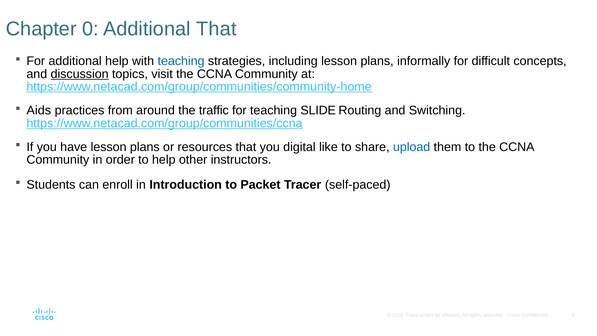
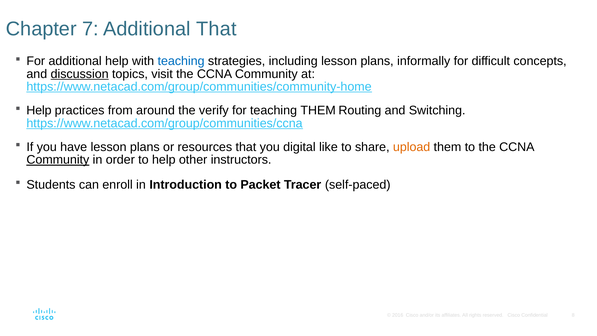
0: 0 -> 7 (91, 29)
Aids: Aids -> Help (39, 110)
traffic: traffic -> verify (214, 110)
teaching SLIDE: SLIDE -> THEM (318, 110)
upload colour: blue -> orange (412, 147)
Community underline: none -> present (58, 160)
